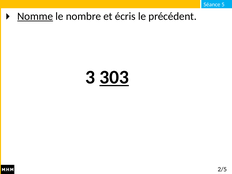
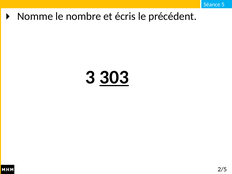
Nomme underline: present -> none (35, 16)
